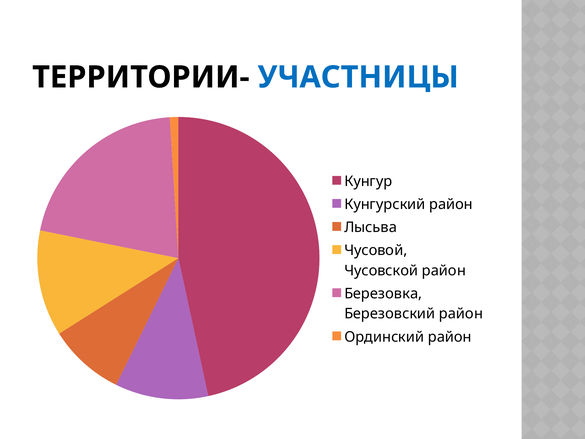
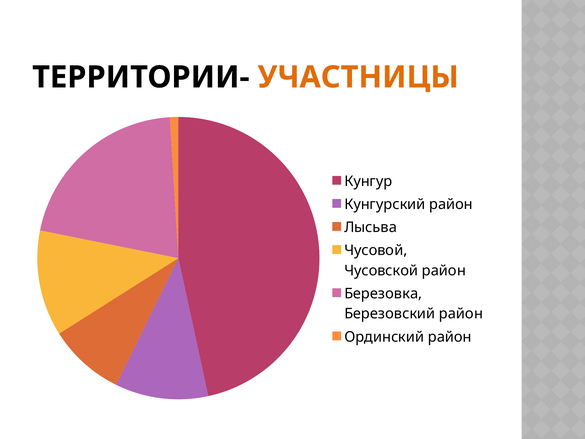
УЧАСТНИЦЫ colour: blue -> orange (358, 77)
